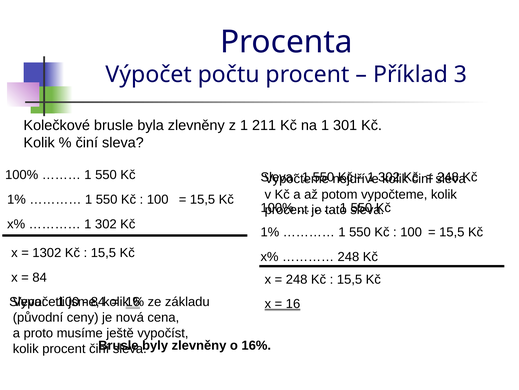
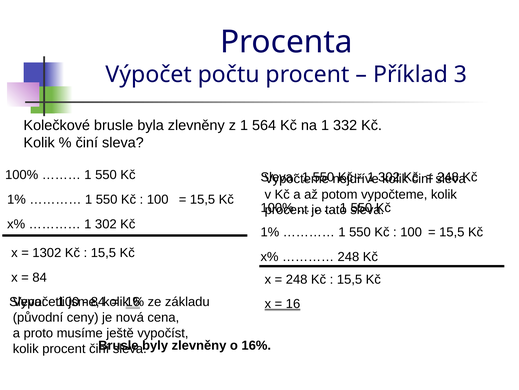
211: 211 -> 564 (264, 125)
301: 301 -> 332 (345, 125)
